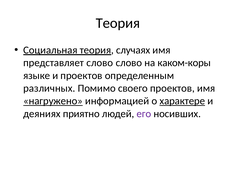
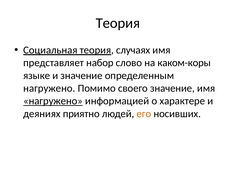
представляет слово: слово -> набор (100, 63)
и проектов: проектов -> значение (81, 76)
различных: различных -> нагружено (49, 88)
своего проектов: проектов -> значение (172, 88)
характере underline: present -> none (182, 101)
его colour: purple -> orange (144, 114)
